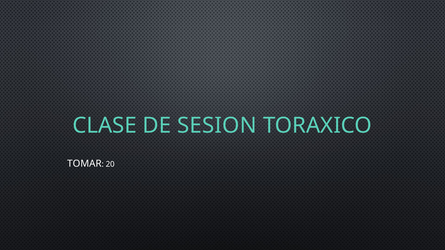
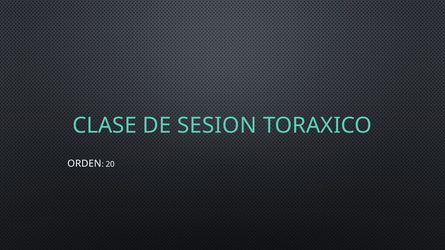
TOMAR: TOMAR -> ORDEN (84, 164)
